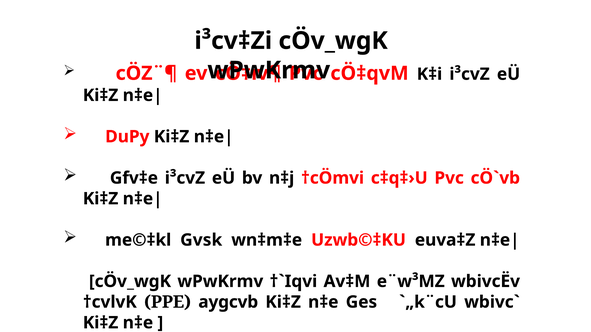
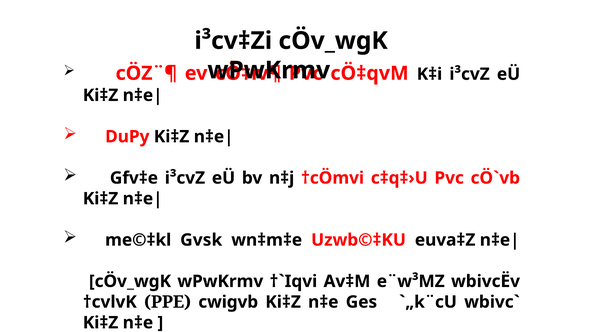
aygcvb: aygcvb -> cwigvb (228, 302)
